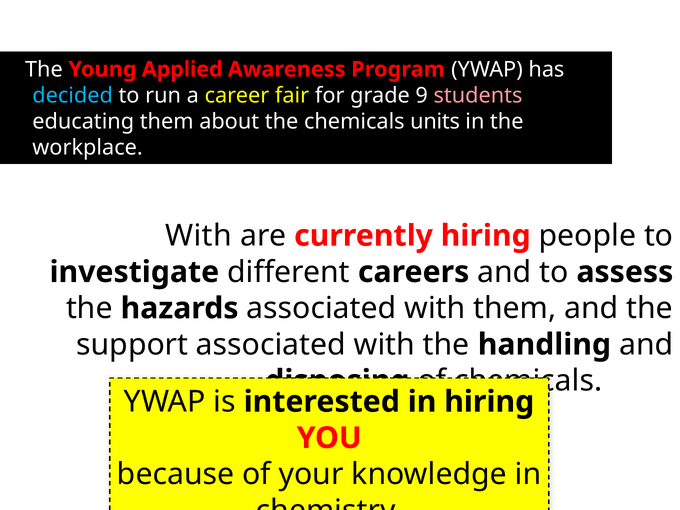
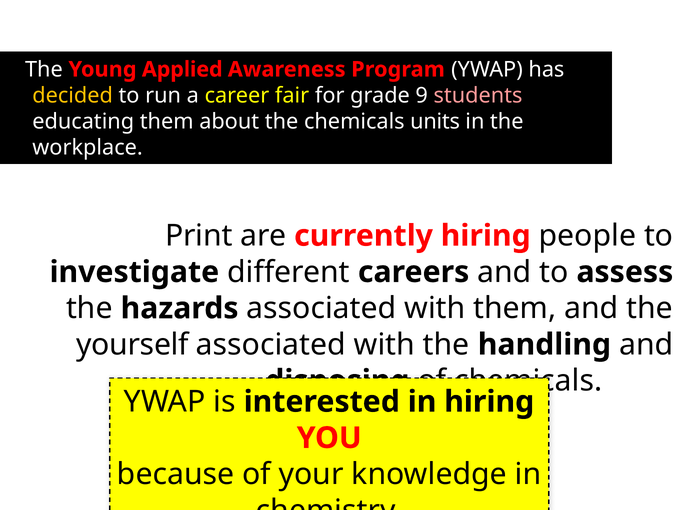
decided colour: light blue -> yellow (73, 96)
With: With -> Print (199, 236)
support: support -> yourself (132, 345)
